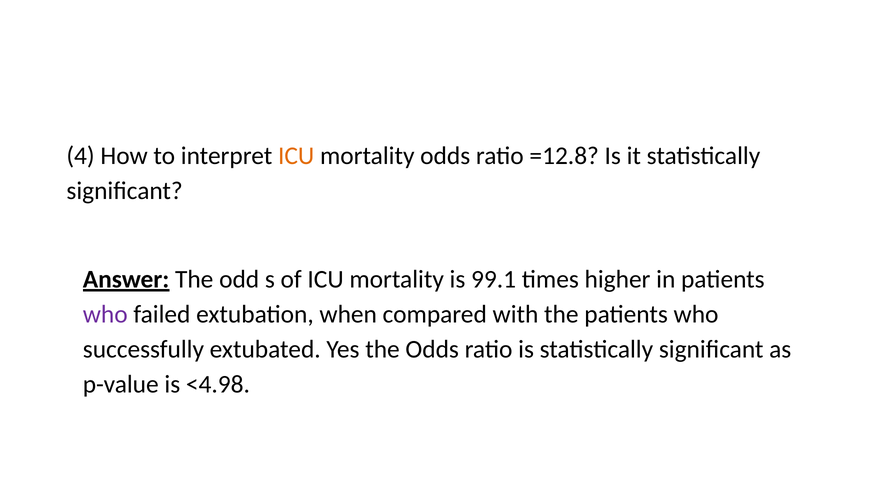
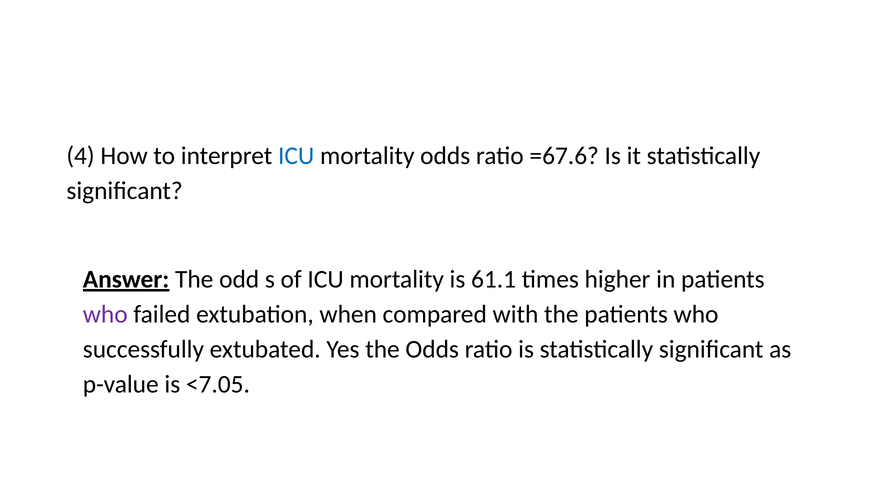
ICU colour: orange -> blue (296, 155)
=12.8: =12.8 -> =67.6 (564, 155)
99.1: 99.1 -> 61.1 (494, 279)
<4.98: <4.98 -> <7.05 (218, 384)
